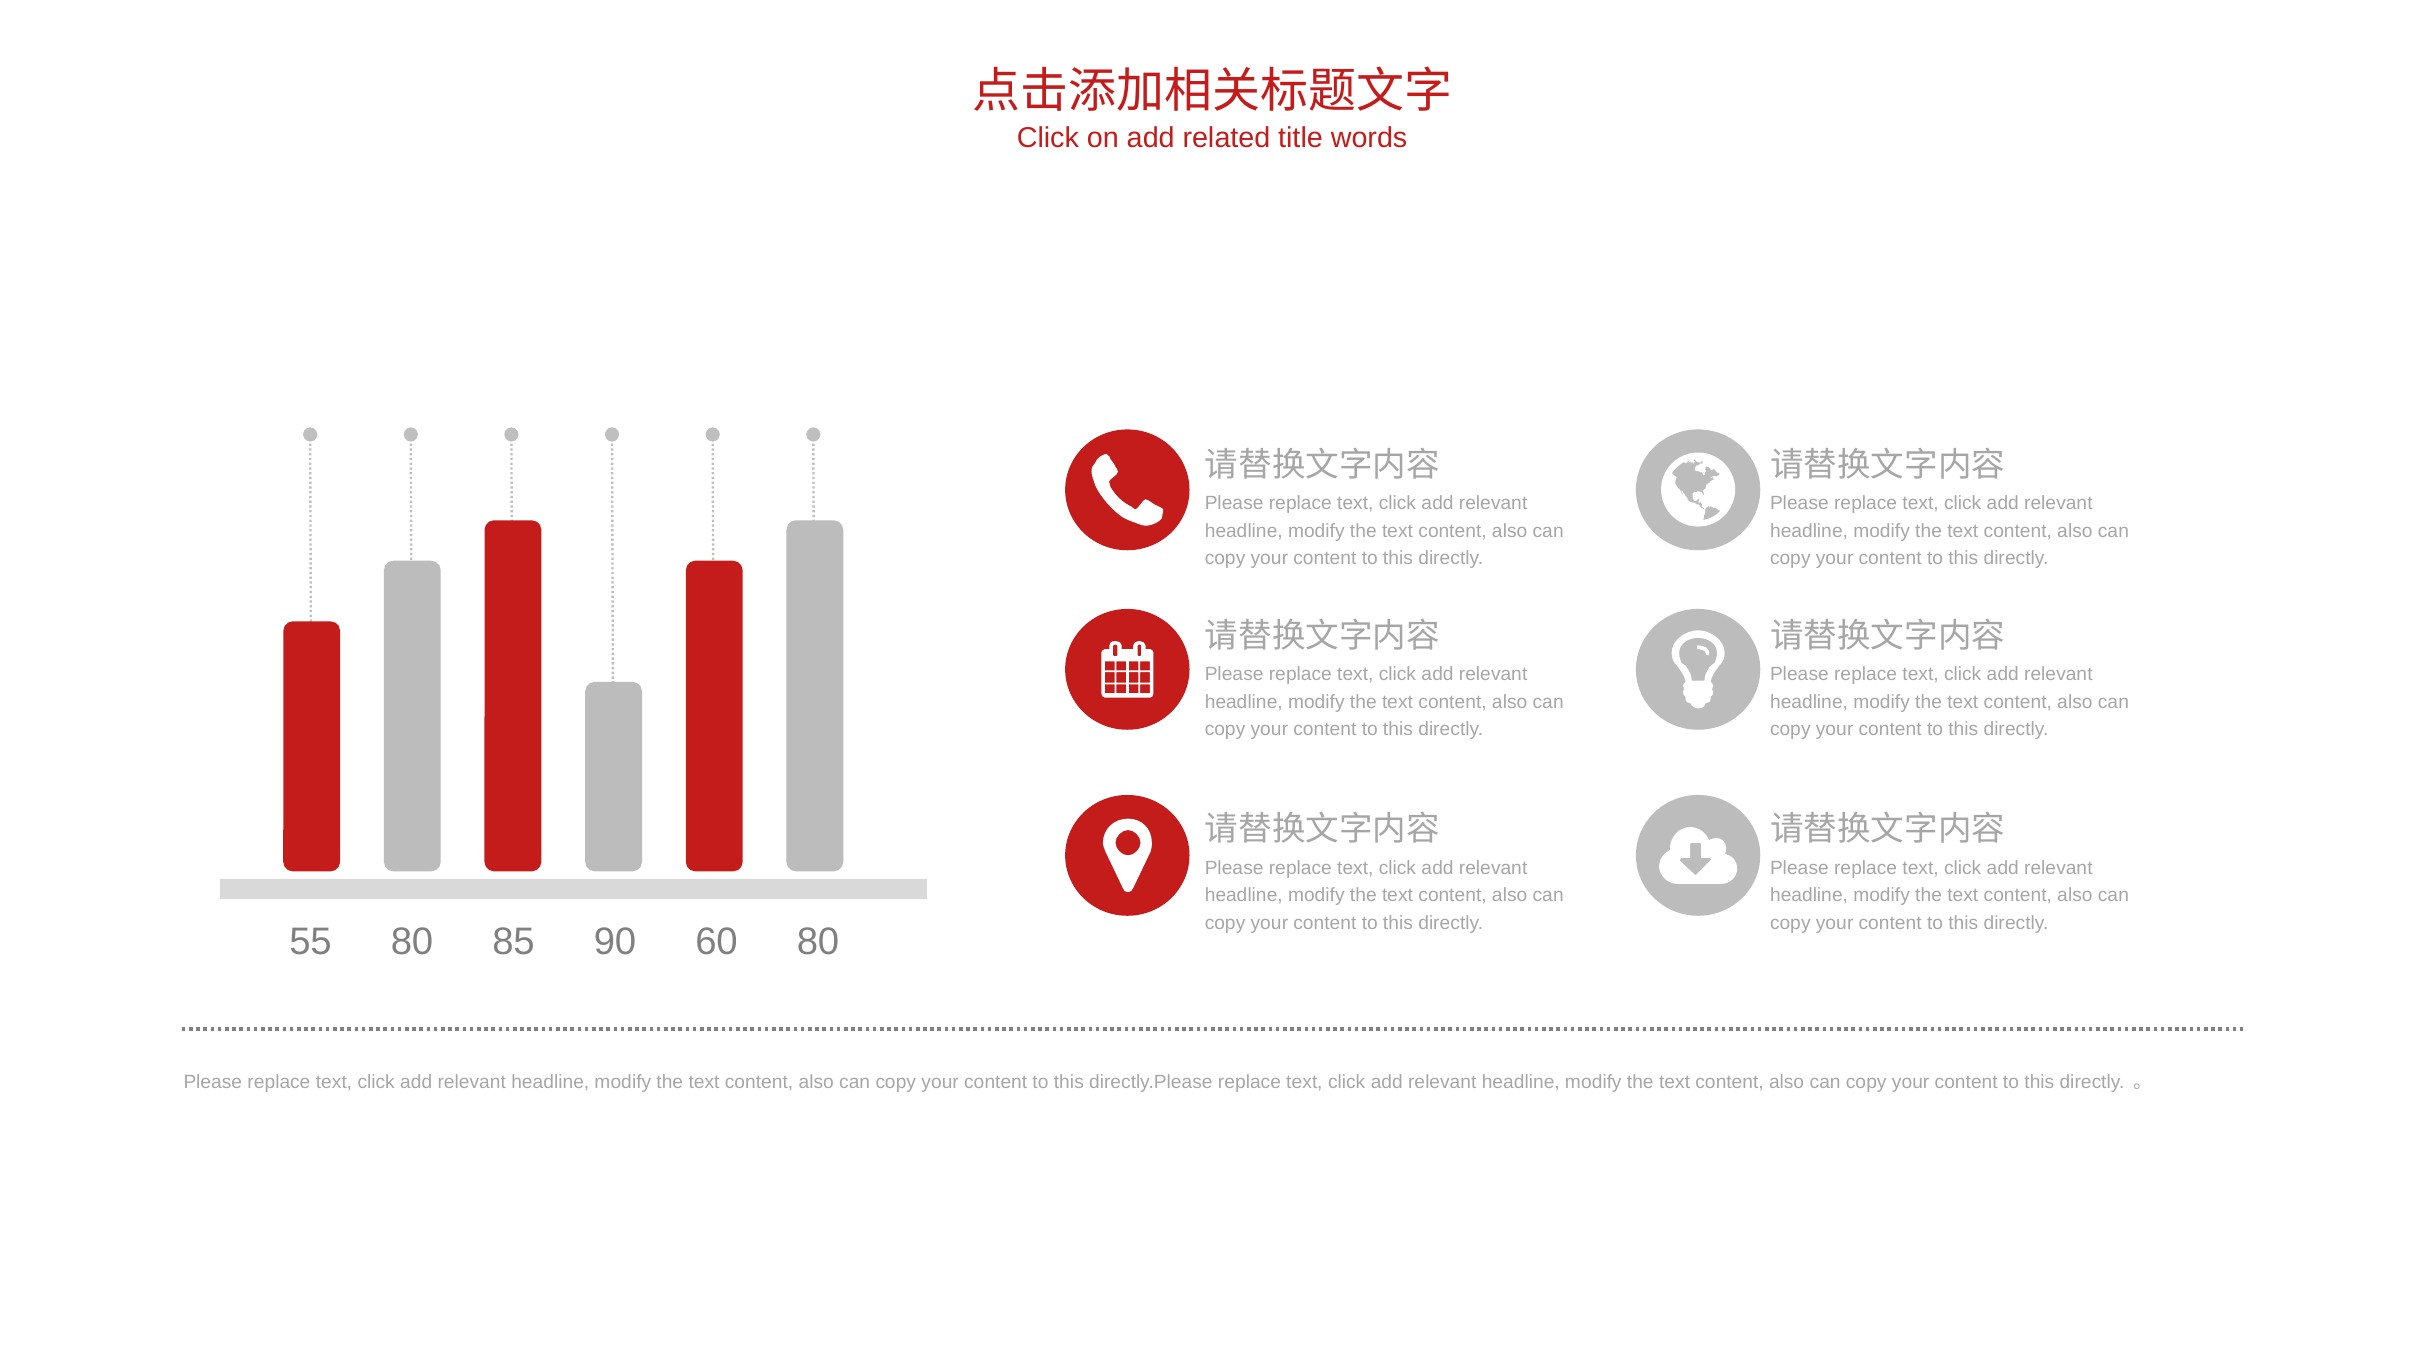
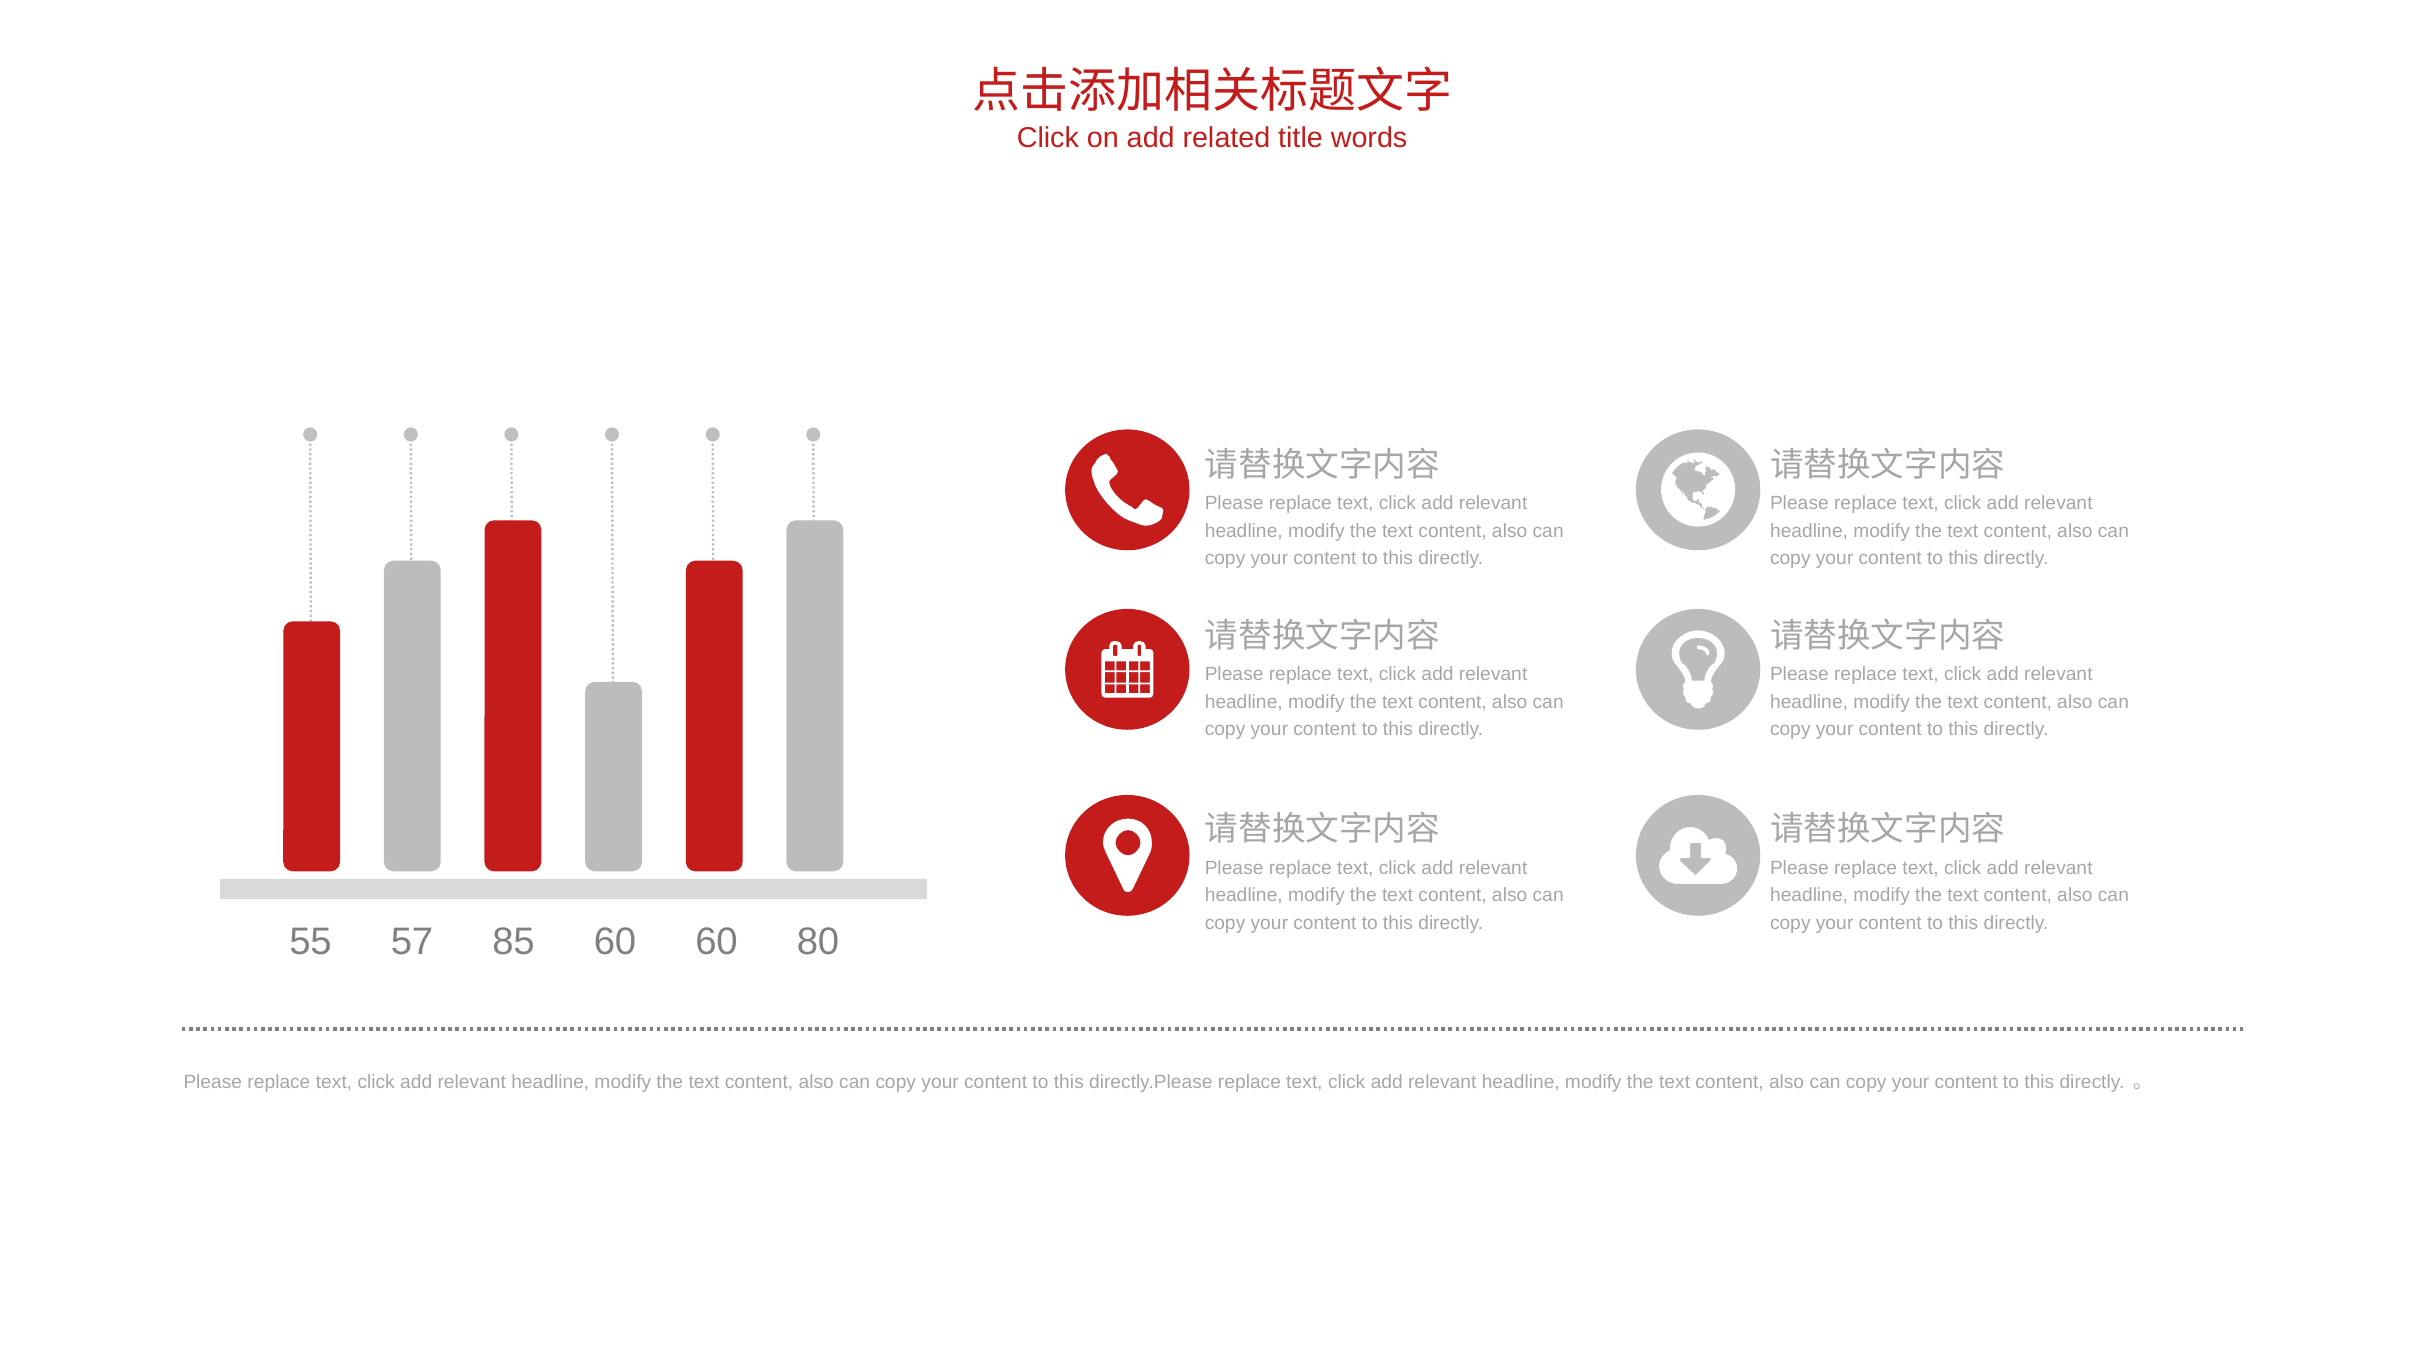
55 80: 80 -> 57 (412, 942)
85 90: 90 -> 60 (615, 942)
